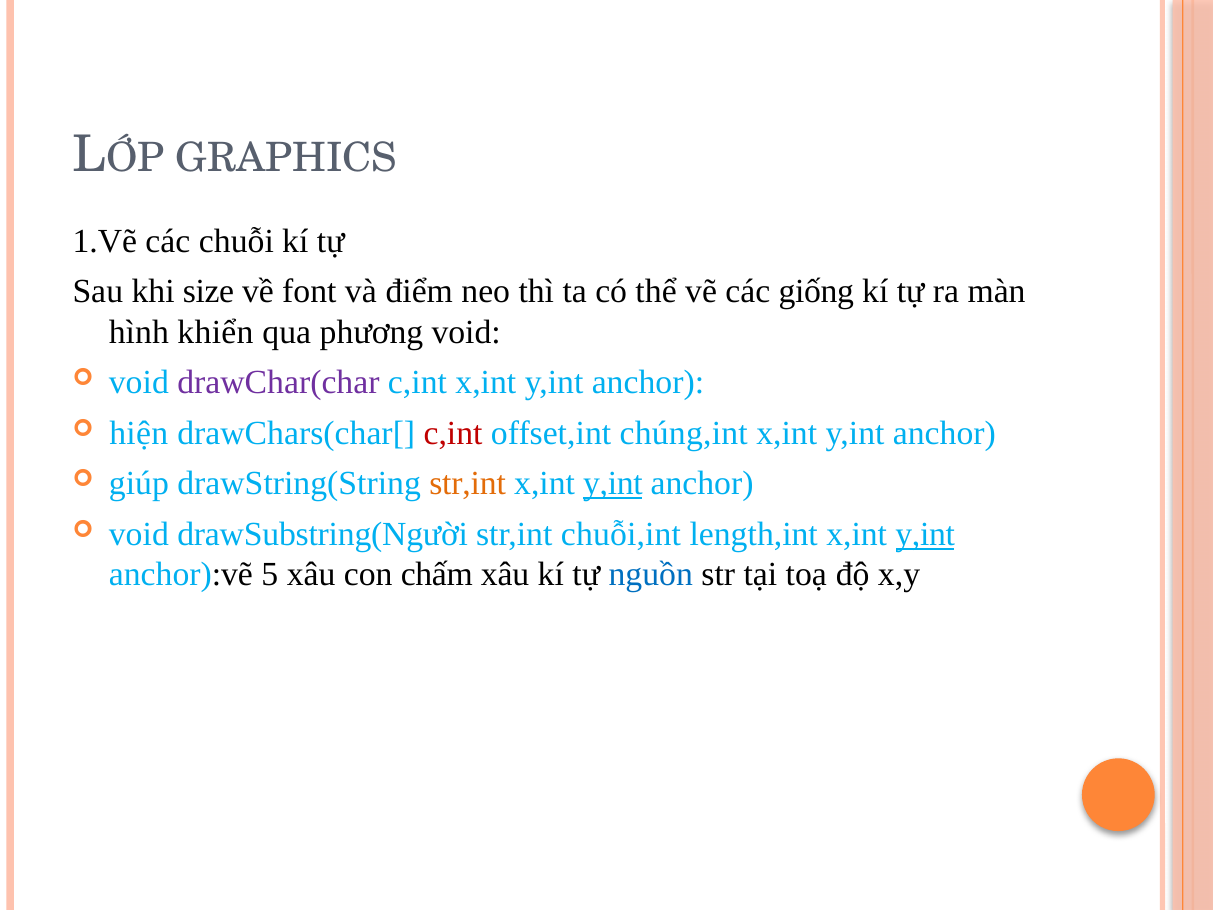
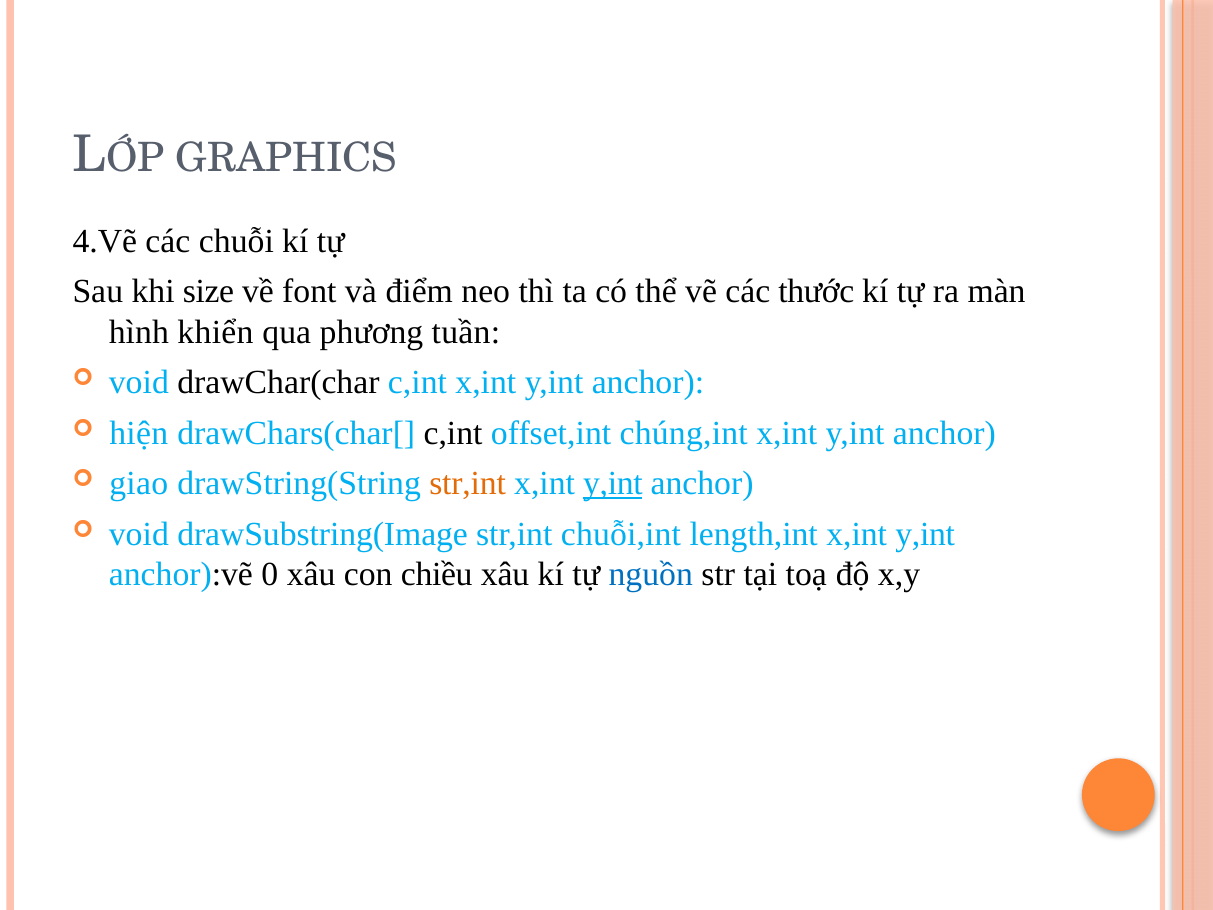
1.Vẽ: 1.Vẽ -> 4.Vẽ (105, 241)
giống: giống -> thước (816, 291)
phương void: void -> tuần (466, 332)
drawChar(char colour: purple -> black (278, 382)
c,int colour: red -> black (453, 433)
giúp: giúp -> giao (139, 484)
drawSubstring(Người: drawSubstring(Người -> drawSubstring(Image (323, 534)
y,int underline: present -> none (925, 534)
5: 5 -> 0 (270, 575)
chấm: chấm -> chiều (437, 575)
